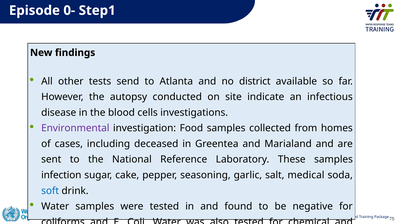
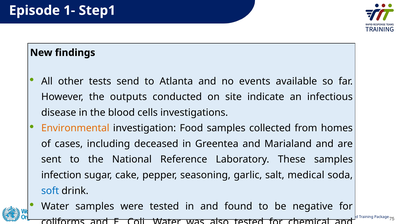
0-: 0- -> 1- (69, 10)
district: district -> events (255, 81)
autopsy: autopsy -> outputs (128, 97)
Environmental colour: purple -> orange (75, 128)
